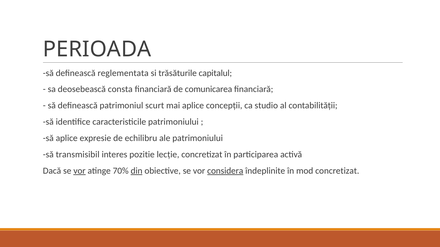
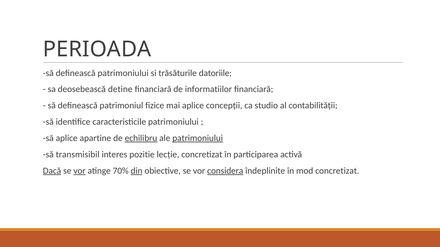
definească reglementata: reglementata -> patrimoniului (123, 73)
capitalul: capitalul -> datoriile (215, 73)
consta: consta -> detine (120, 89)
comunicarea: comunicarea -> informatiilor (208, 89)
scurt: scurt -> fizice (155, 106)
expresie: expresie -> apartine (95, 138)
echilibru underline: none -> present (141, 138)
patrimoniului underline: none -> present (198, 138)
Dacă underline: none -> present (52, 171)
